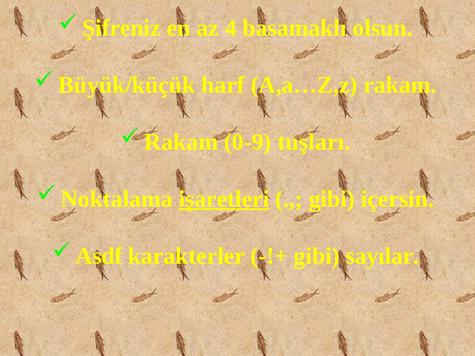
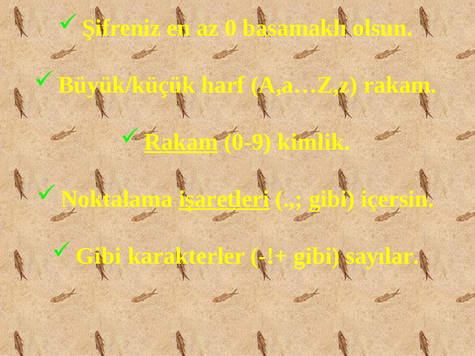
4: 4 -> 0 (231, 28)
Rakam underline: none -> present (181, 142)
tuşları: tuşları -> kimlik (314, 142)
Asdf: Asdf -> Gibi (99, 256)
